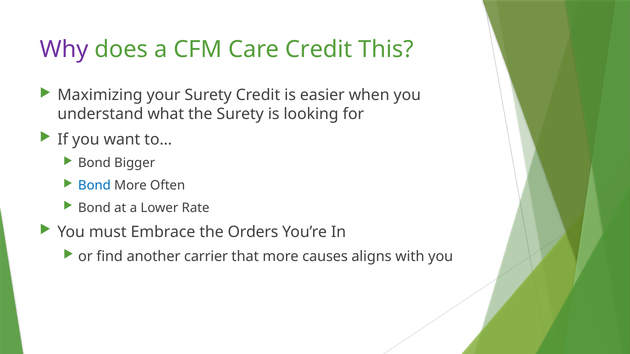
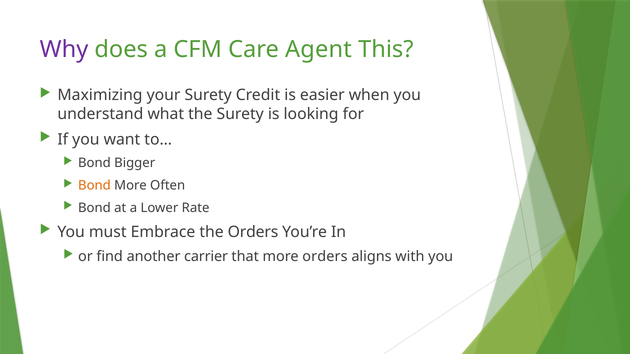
Care Credit: Credit -> Agent (318, 50)
Bond colour: blue -> orange (94, 186)
more causes: causes -> orders (325, 257)
